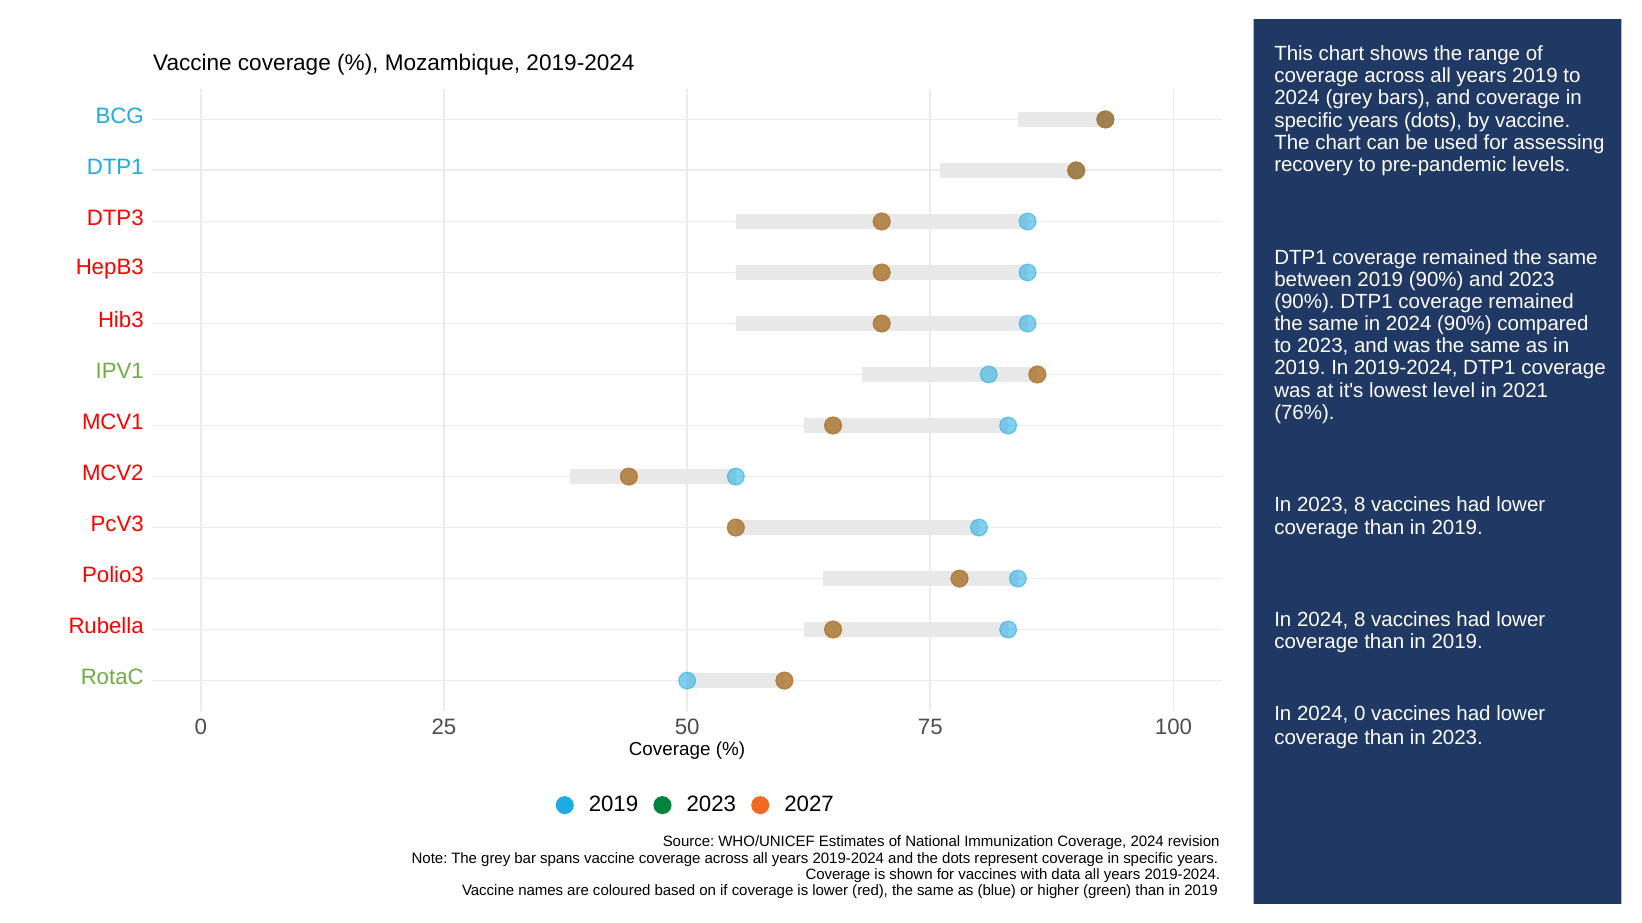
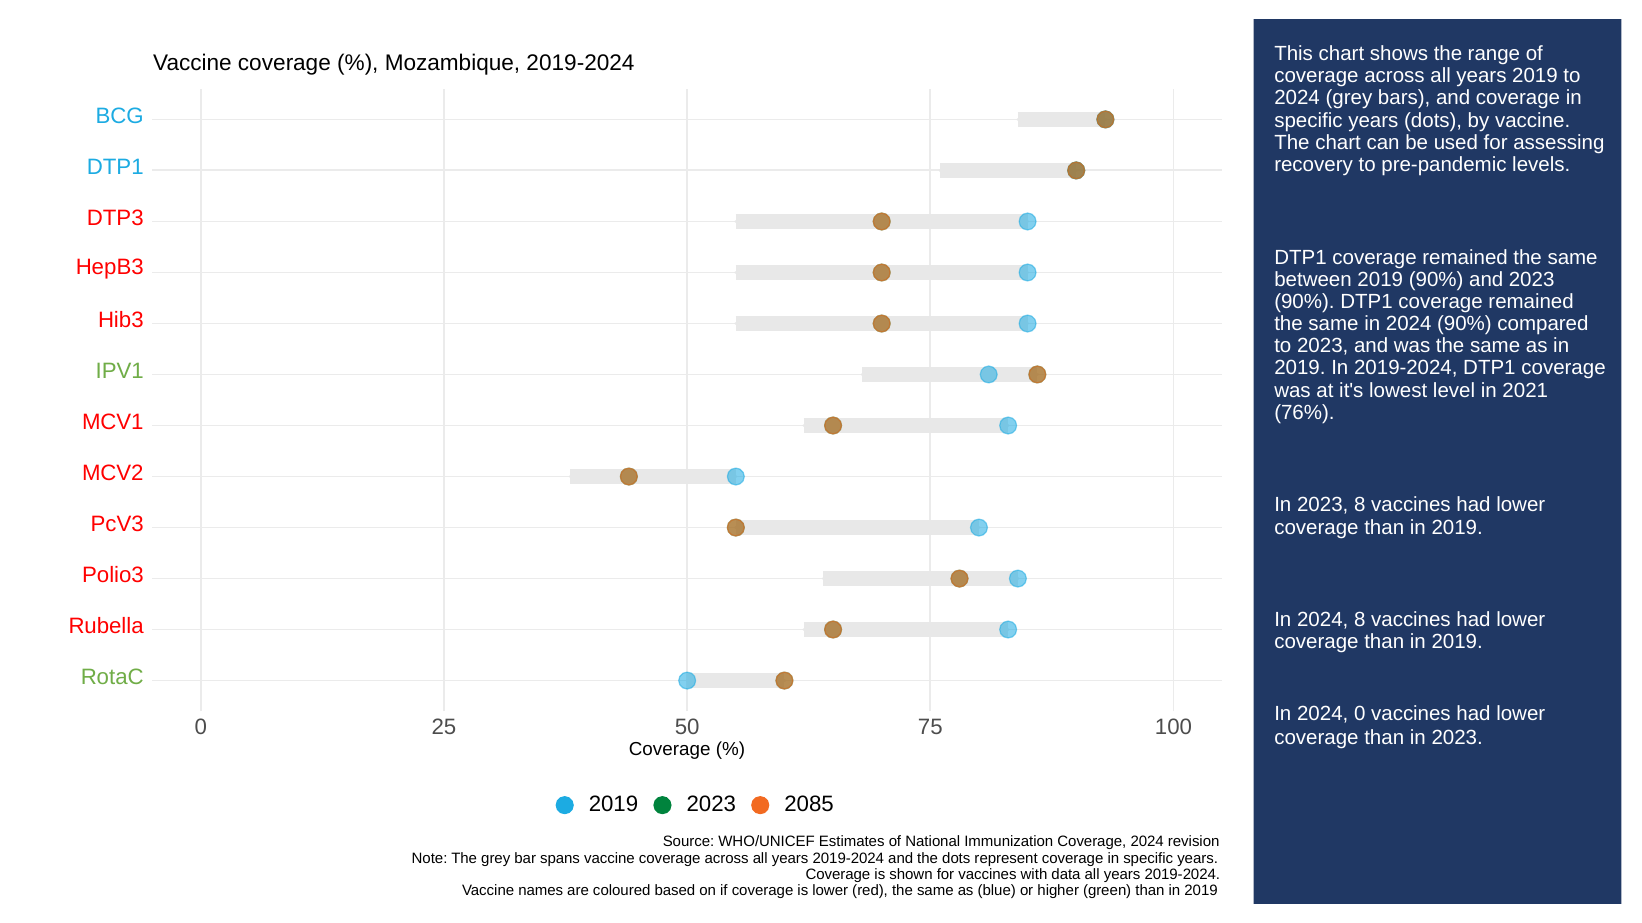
2027: 2027 -> 2085 (809, 805)
